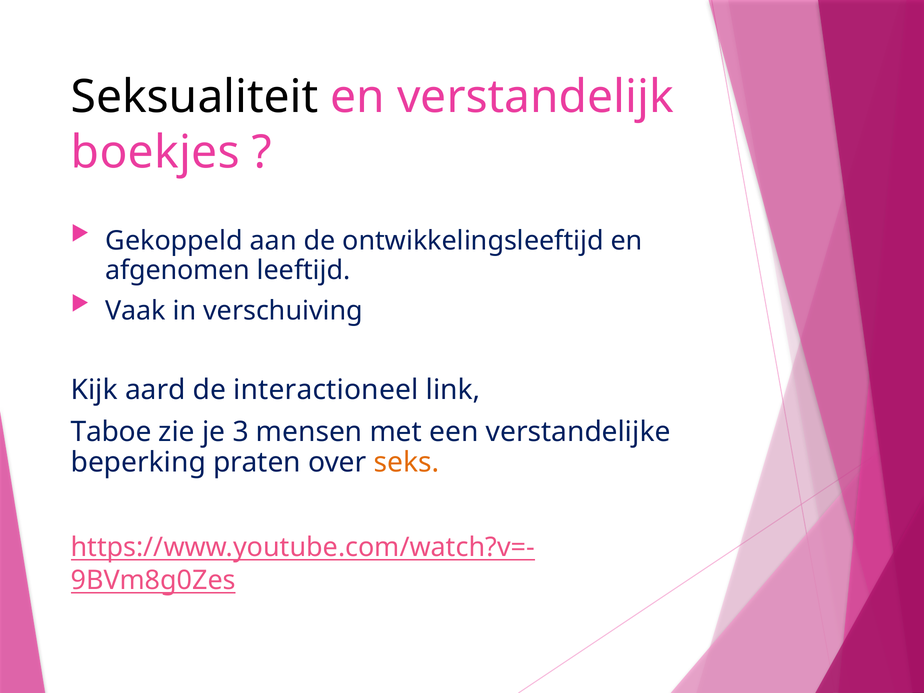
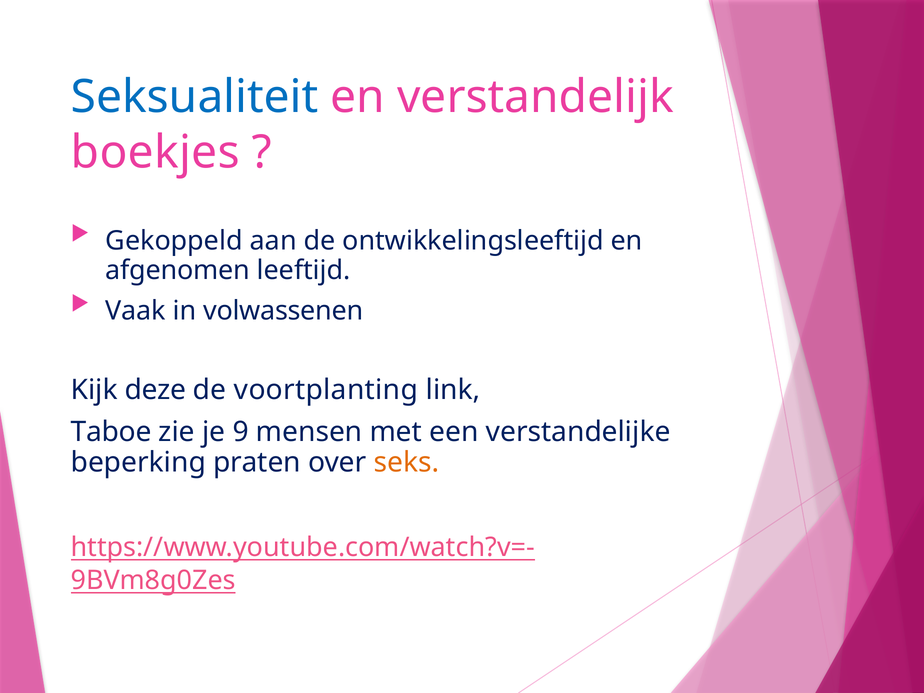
Seksualiteit colour: black -> blue (195, 97)
verschuiving: verschuiving -> volwassenen (283, 311)
aard: aard -> deze (156, 390)
interactioneel: interactioneel -> voortplanting (326, 390)
3: 3 -> 9 (241, 432)
